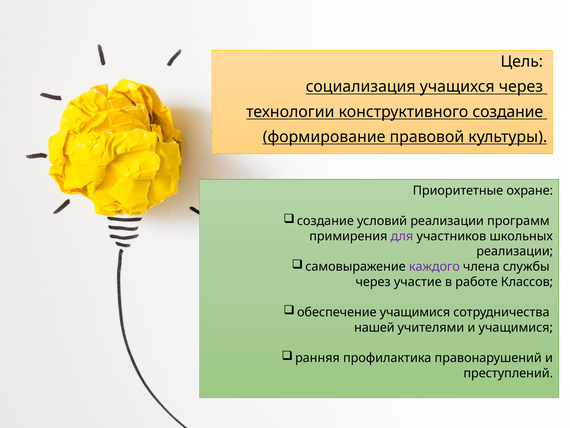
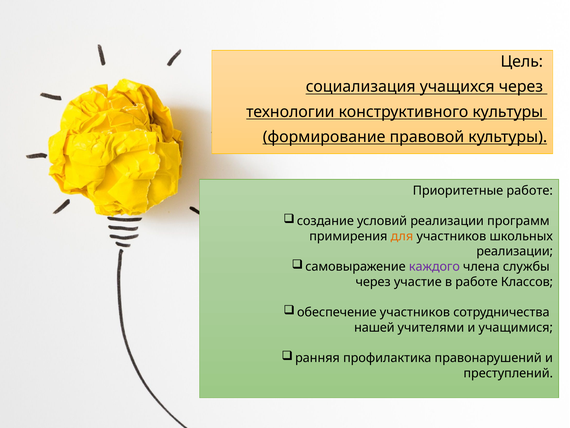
конструктивного создание: создание -> культуры (508, 112)
Приоритетные охране: охране -> работе (530, 190)
для colour: purple -> orange (402, 236)
обеспечение учащимися: учащимися -> участников (415, 312)
